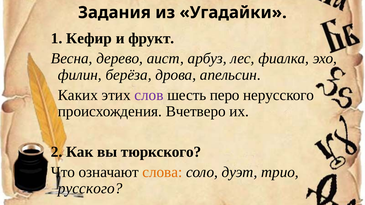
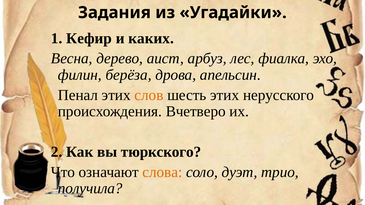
фрукт: фрукт -> каких (151, 38)
Каких: Каких -> Пенал (78, 95)
слов colour: purple -> orange (149, 95)
шесть перо: перо -> этих (225, 95)
русского: русского -> получила (90, 189)
